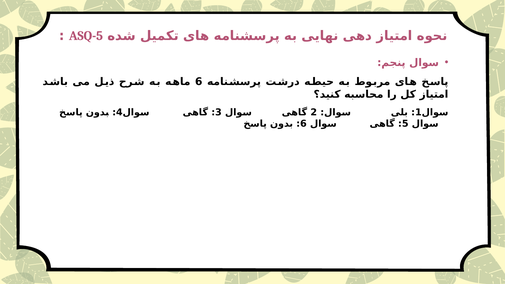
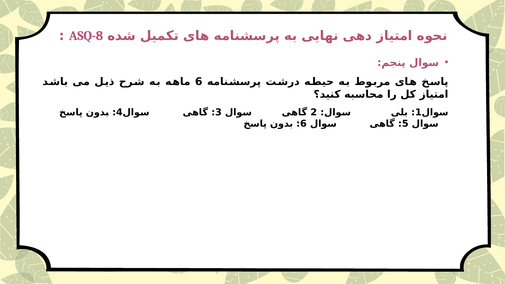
ASQ-5: ASQ-5 -> ASQ-8 (86, 36)
